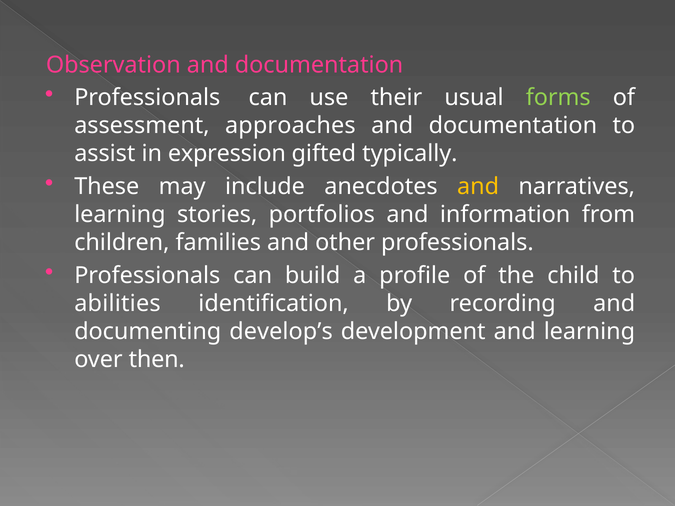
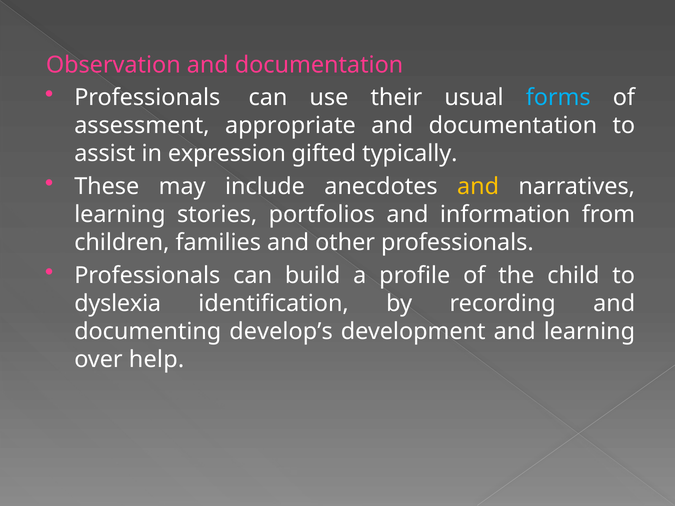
forms colour: light green -> light blue (558, 98)
approaches: approaches -> appropriate (290, 126)
abilities: abilities -> dyslexia (118, 304)
then: then -> help (157, 360)
